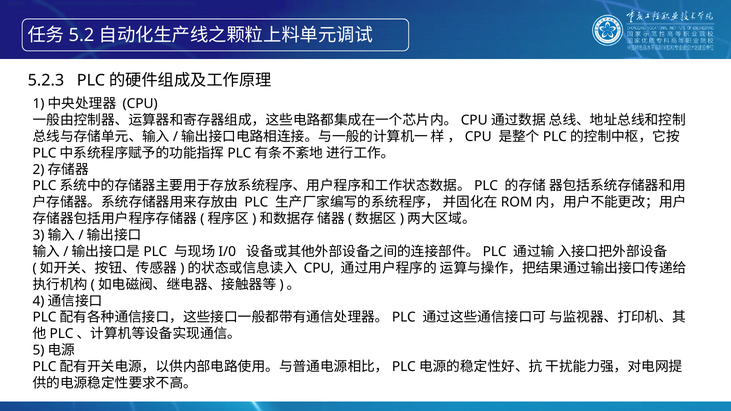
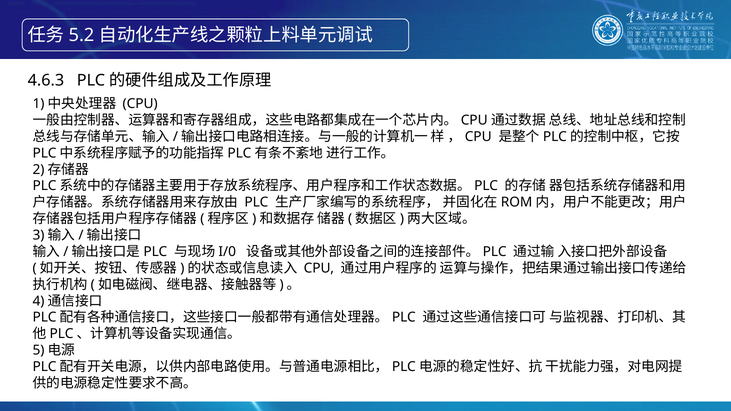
5.2.3: 5.2.3 -> 4.6.3 (46, 80)
